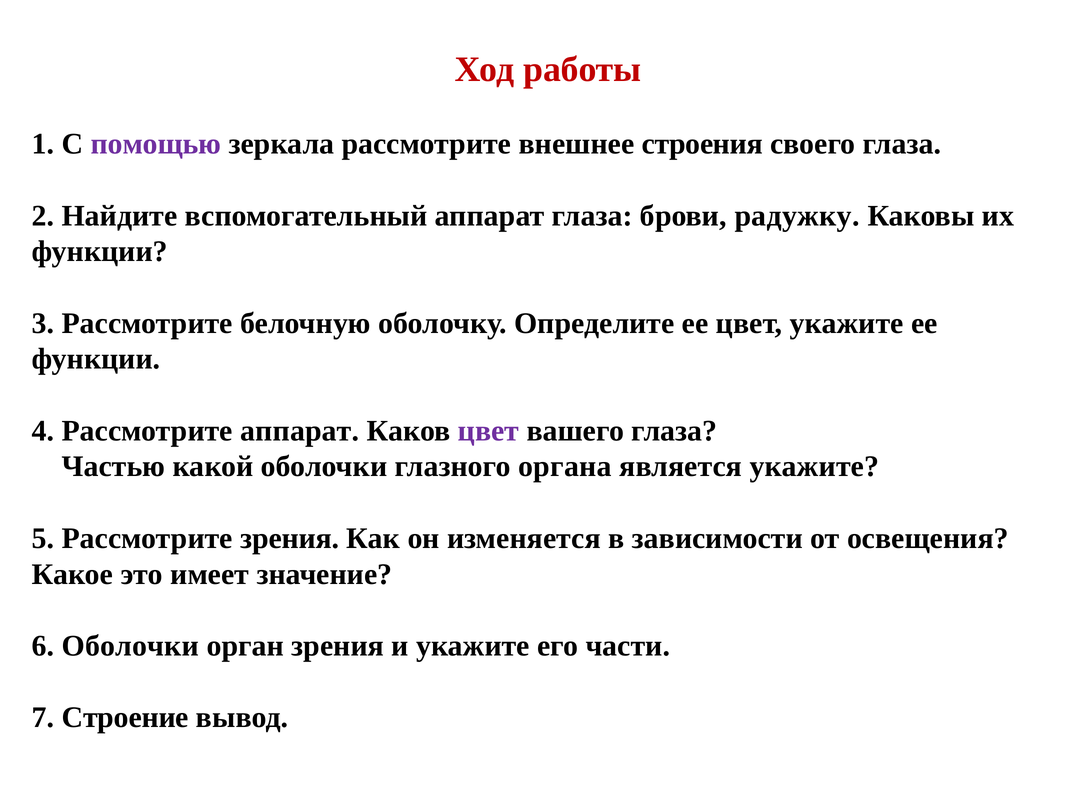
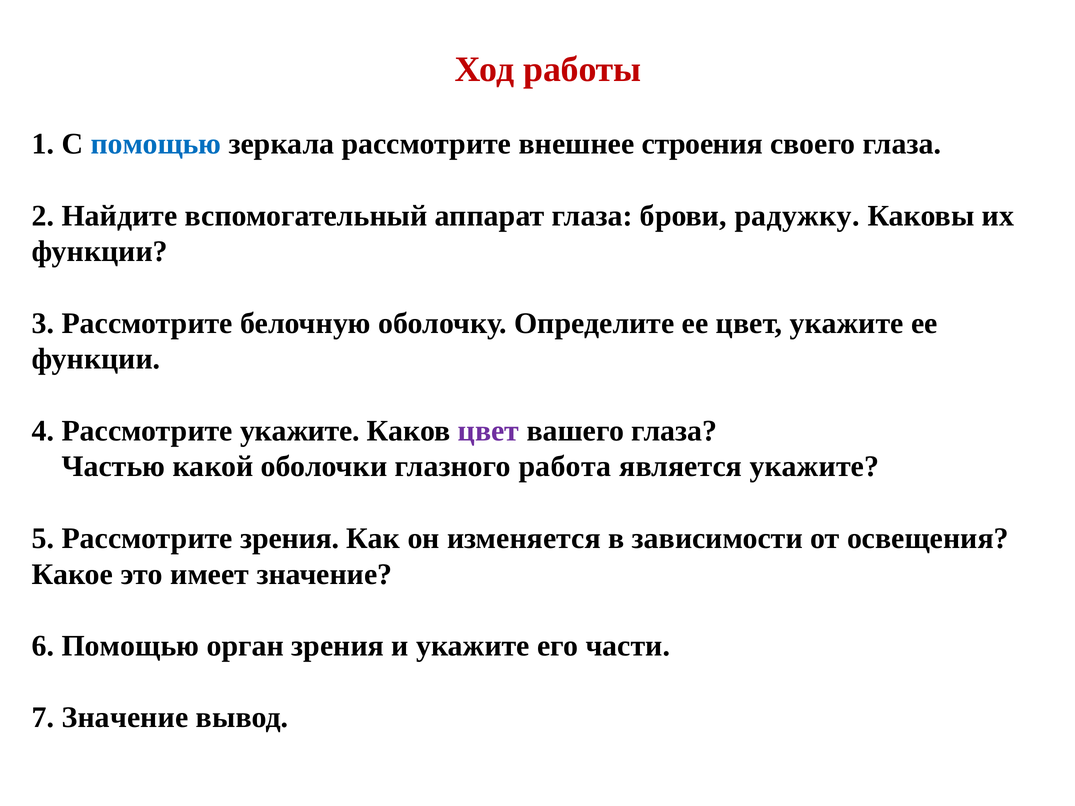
помощью colour: purple -> blue (156, 144)
Рассмотрите аппарат: аппарат -> укажите (300, 431)
органа: органа -> работа (565, 467)
6 Оболочки: Оболочки -> Помощью (130, 646)
7 Строение: Строение -> Значение (125, 718)
